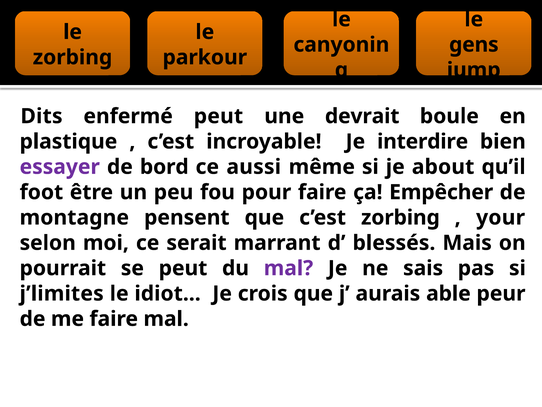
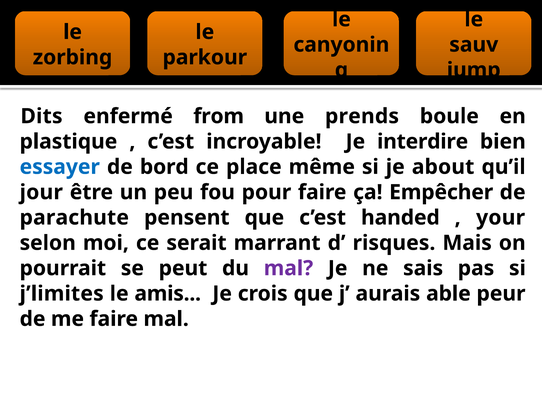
gens: gens -> sauv (474, 45)
enfermé peut: peut -> from (219, 116)
devrait: devrait -> prends (362, 116)
essayer colour: purple -> blue (60, 167)
aussi: aussi -> place (254, 167)
foot: foot -> jour (41, 192)
montagne: montagne -> parachute (74, 217)
c’est zorbing: zorbing -> handed (400, 217)
blessés: blessés -> risques (394, 243)
idiot: idiot -> amis (168, 293)
